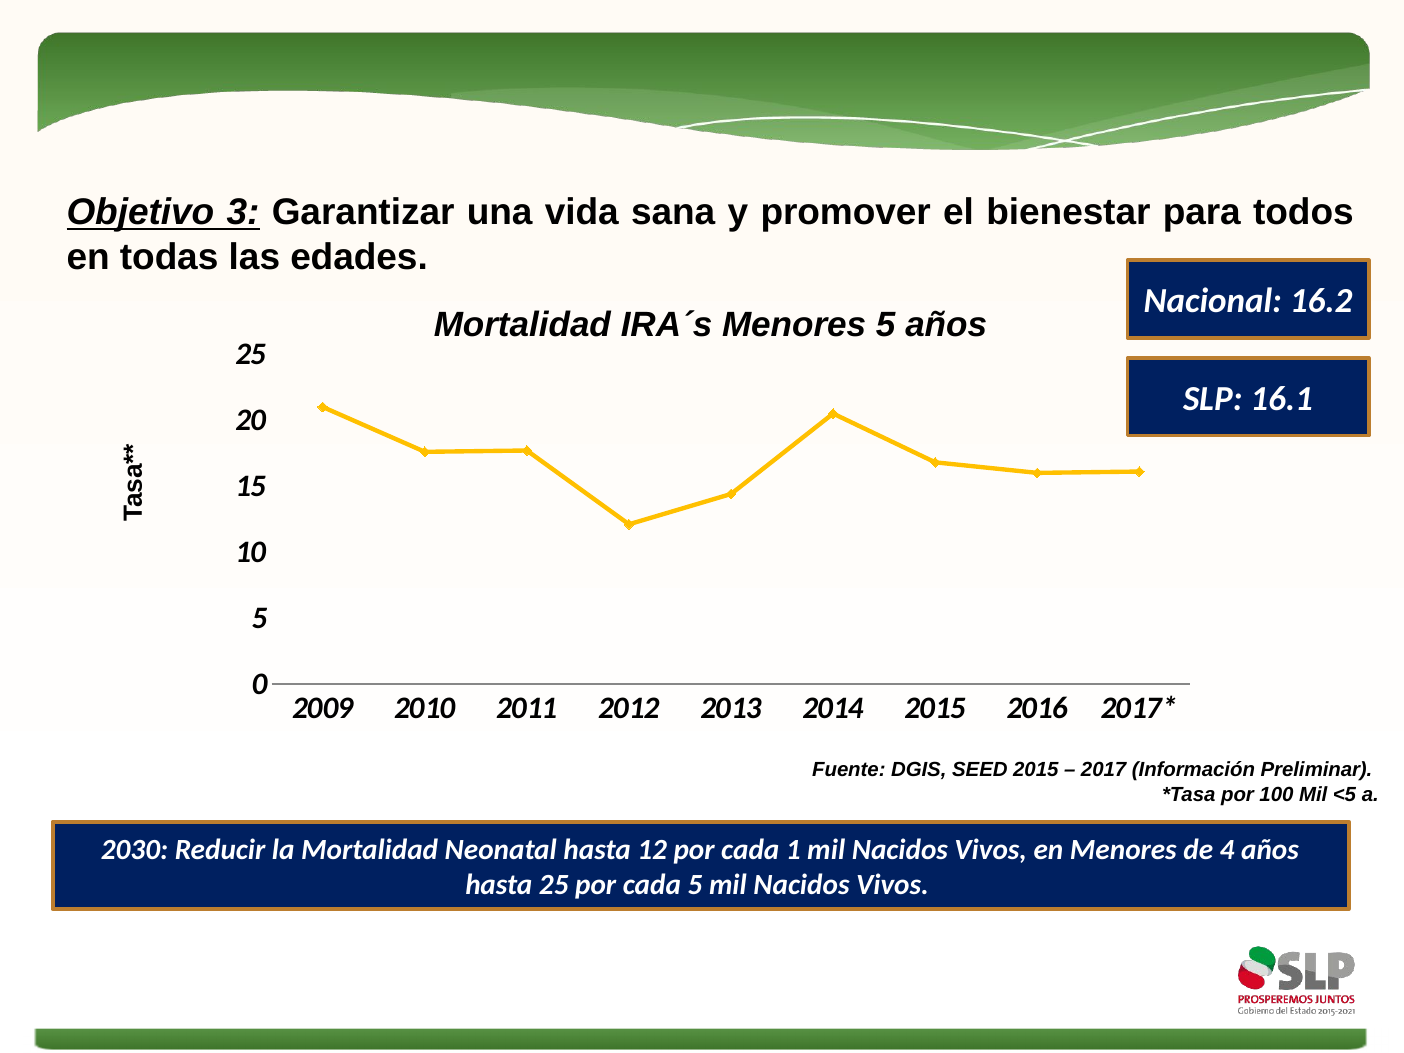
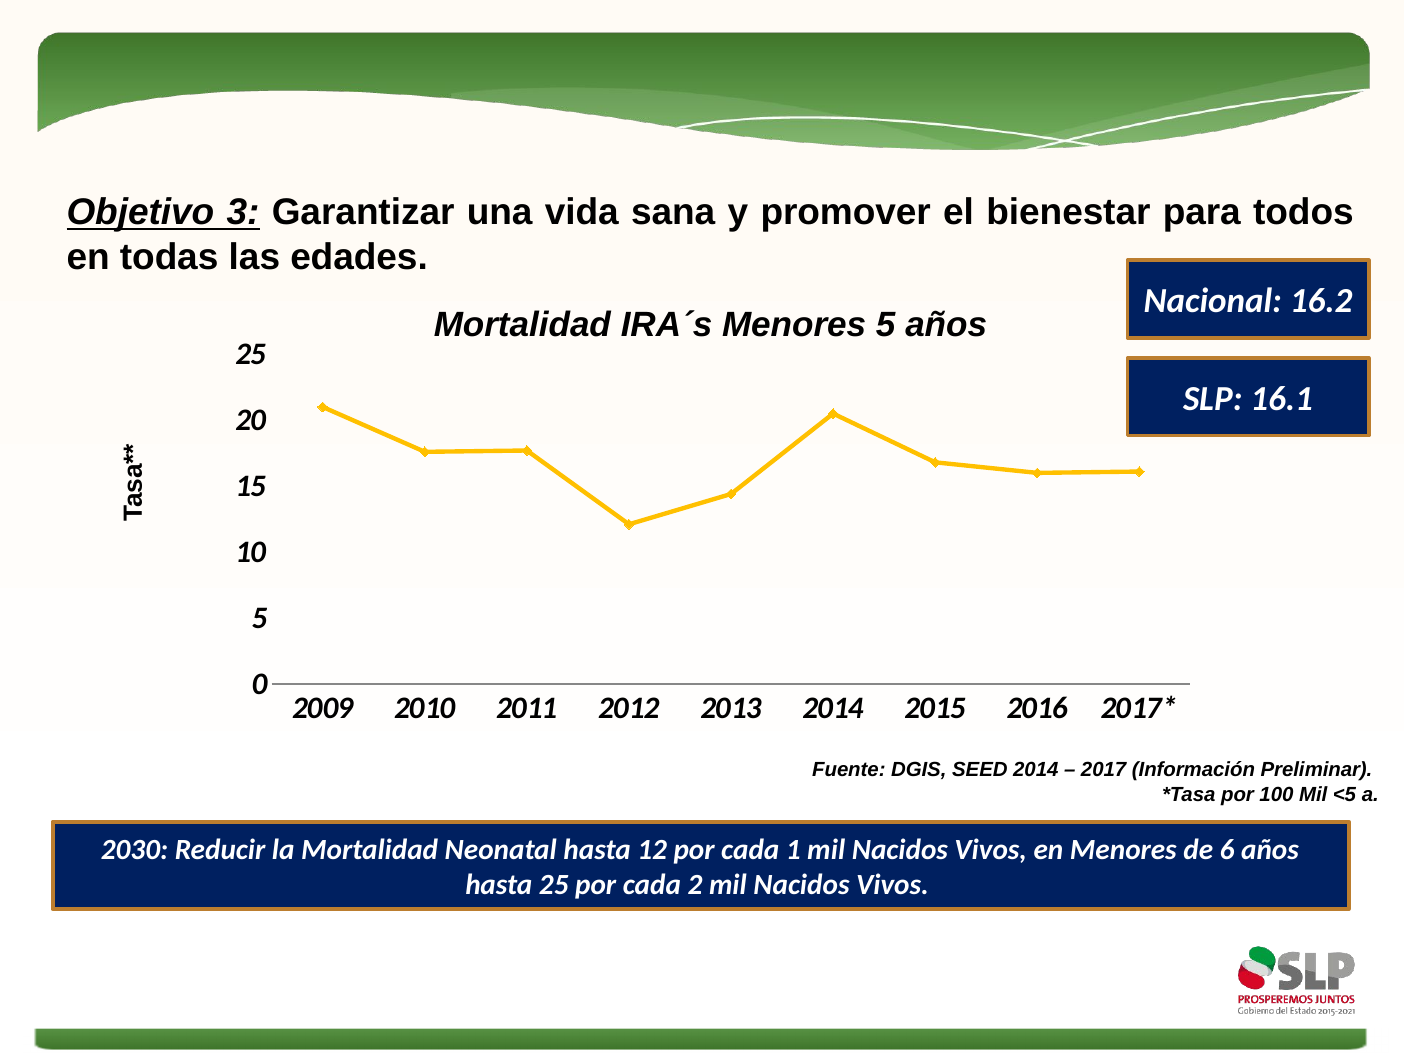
SEED 2015: 2015 -> 2014 (1036, 770)
4: 4 -> 6 (1227, 850)
cada 5: 5 -> 2 (695, 885)
